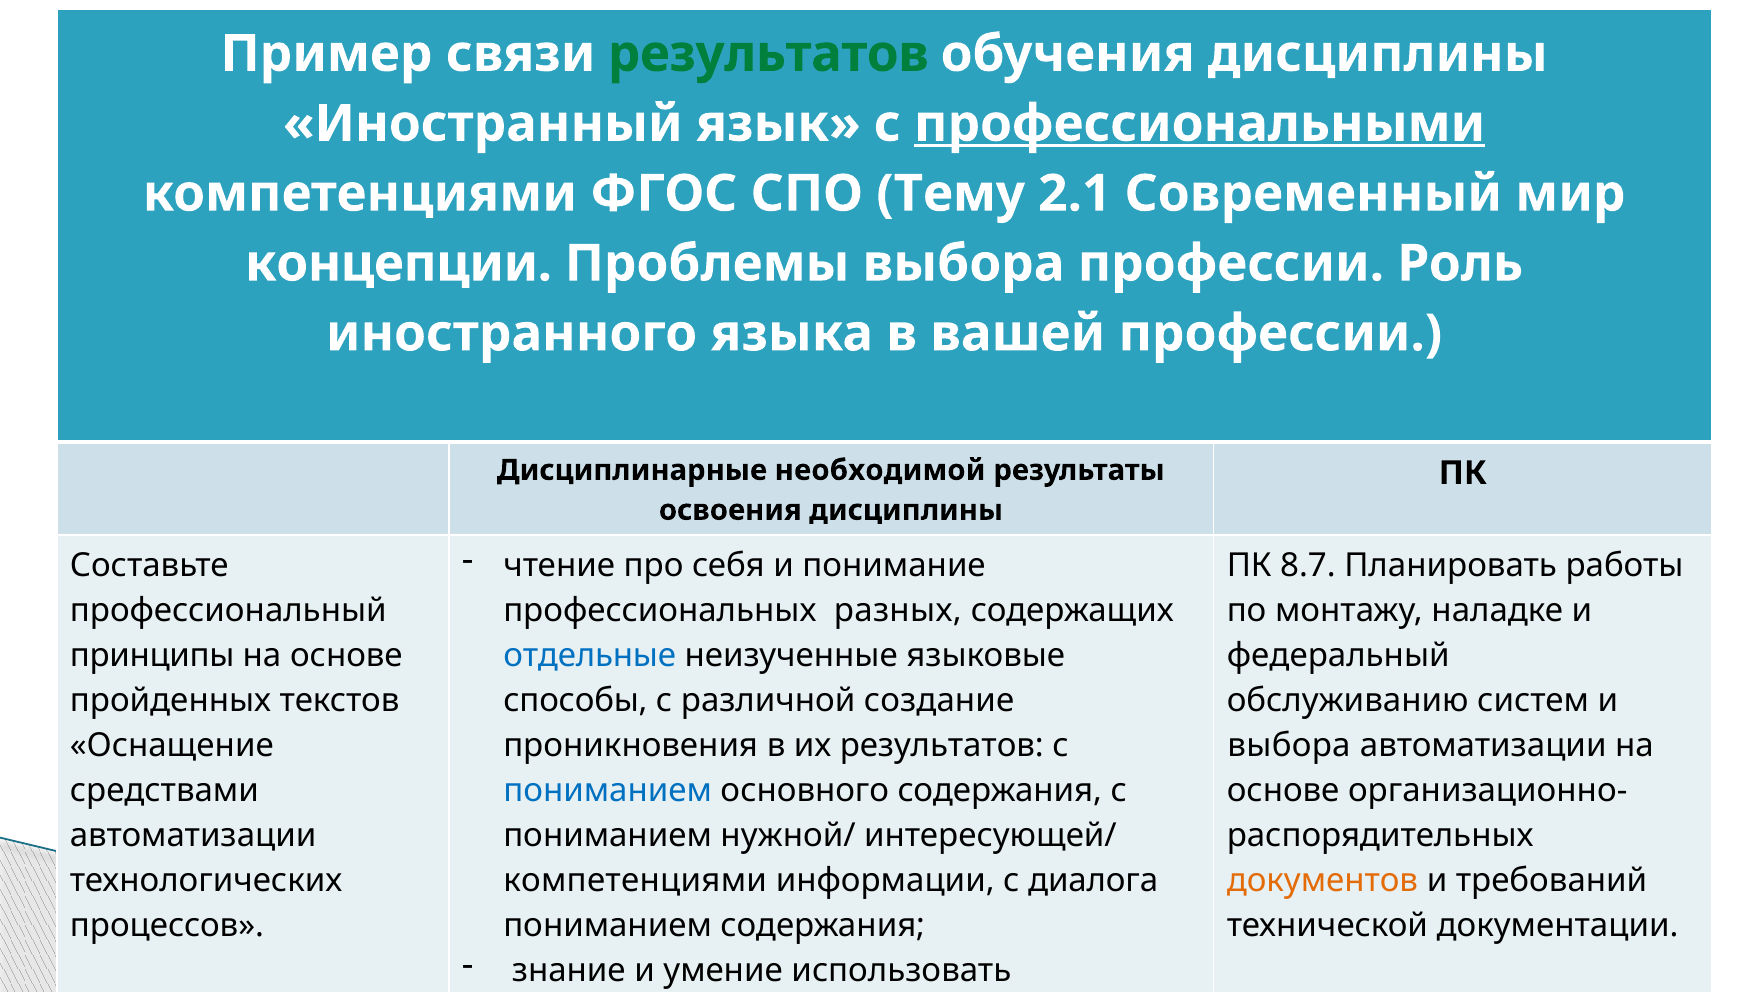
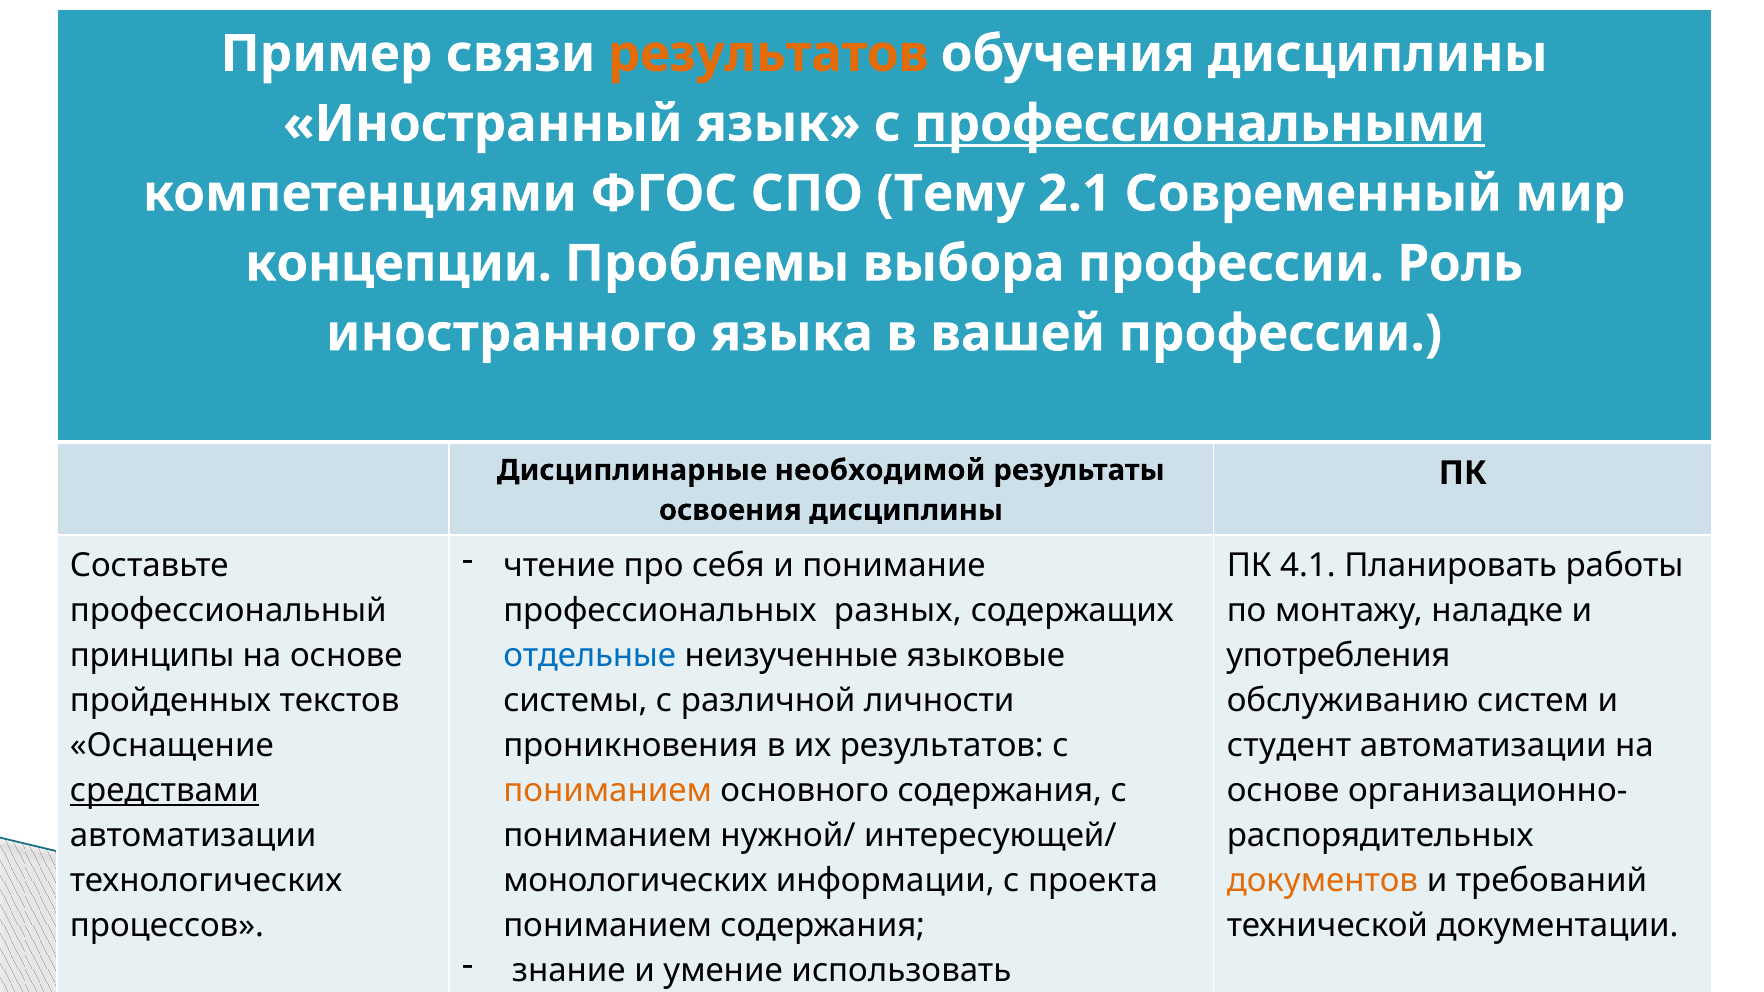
результатов colour: green -> orange (768, 54)
8.7: 8.7 -> 4.1 (1308, 566)
федеральный: федеральный -> употребления (1338, 656)
способы: способы -> системы (575, 701)
создание: создание -> личности (939, 701)
выбора: выбора -> студент (1289, 746)
средствами underline: none -> present (164, 791)
пониманием colour: blue -> orange (608, 791)
компетенциями: компетенциями -> монологических (635, 881)
диалога: диалога -> проекта (1093, 881)
